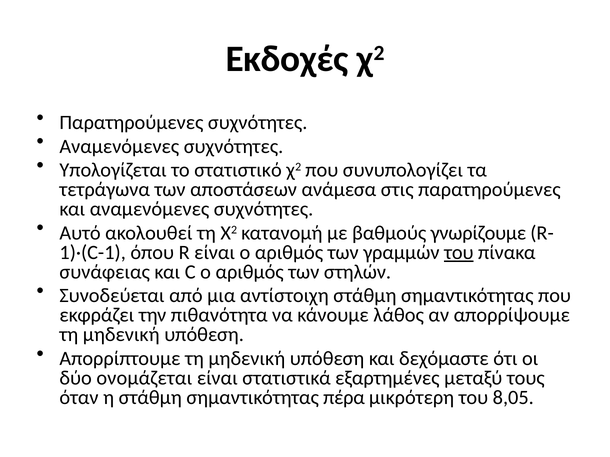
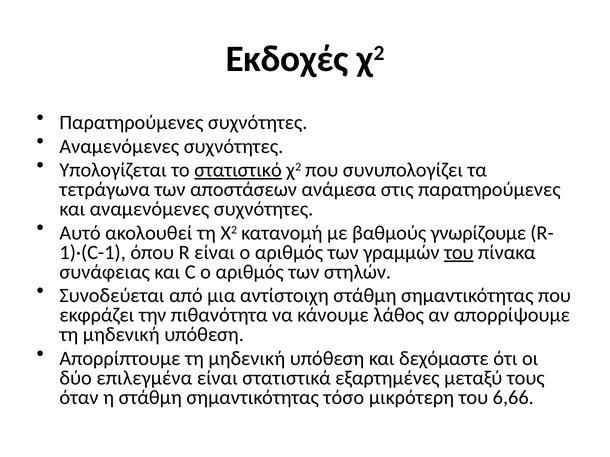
στατιστικό underline: none -> present (238, 170)
ονομάζεται: ονομάζεται -> επιλεγμένα (144, 379)
πέρα: πέρα -> τόσο (344, 398)
8,05: 8,05 -> 6,66 (513, 398)
